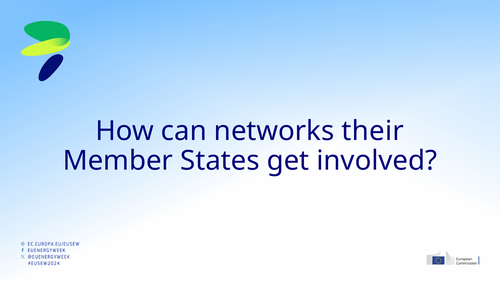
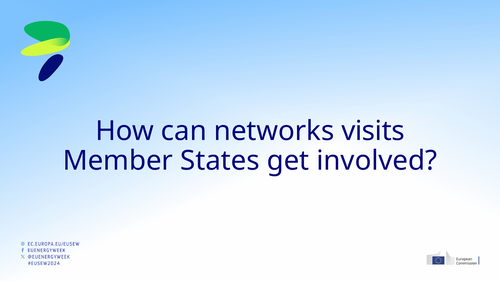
their: their -> visits (373, 131)
